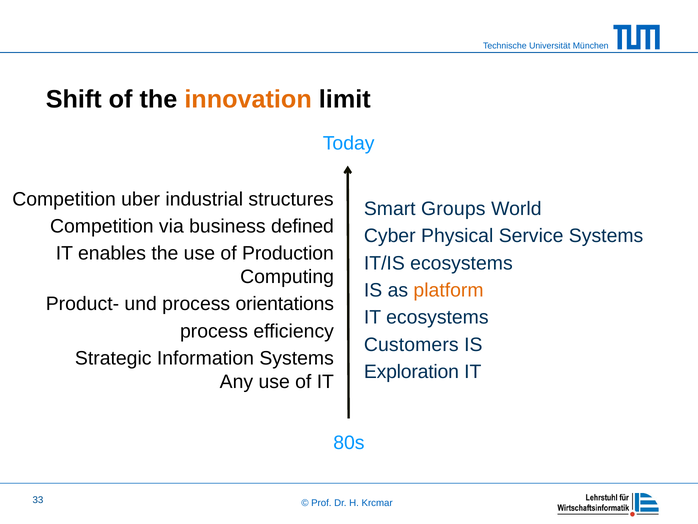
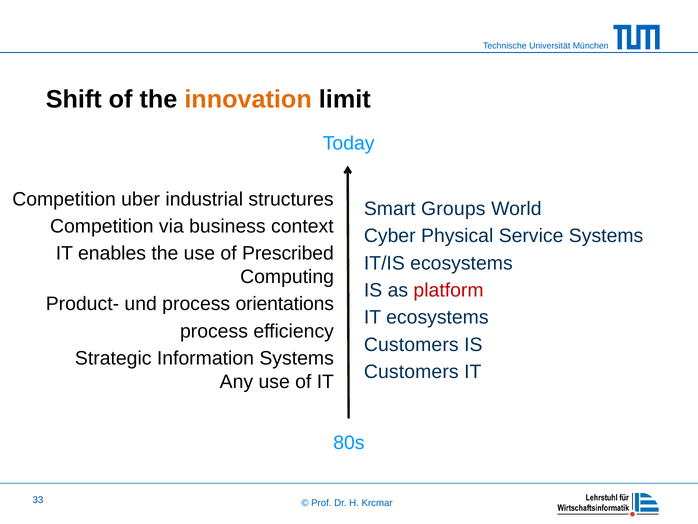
defined: defined -> context (302, 226)
Production: Production -> Prescribed (288, 253)
platform colour: orange -> red (449, 290)
Exploration: Exploration -> Customers (411, 372)
